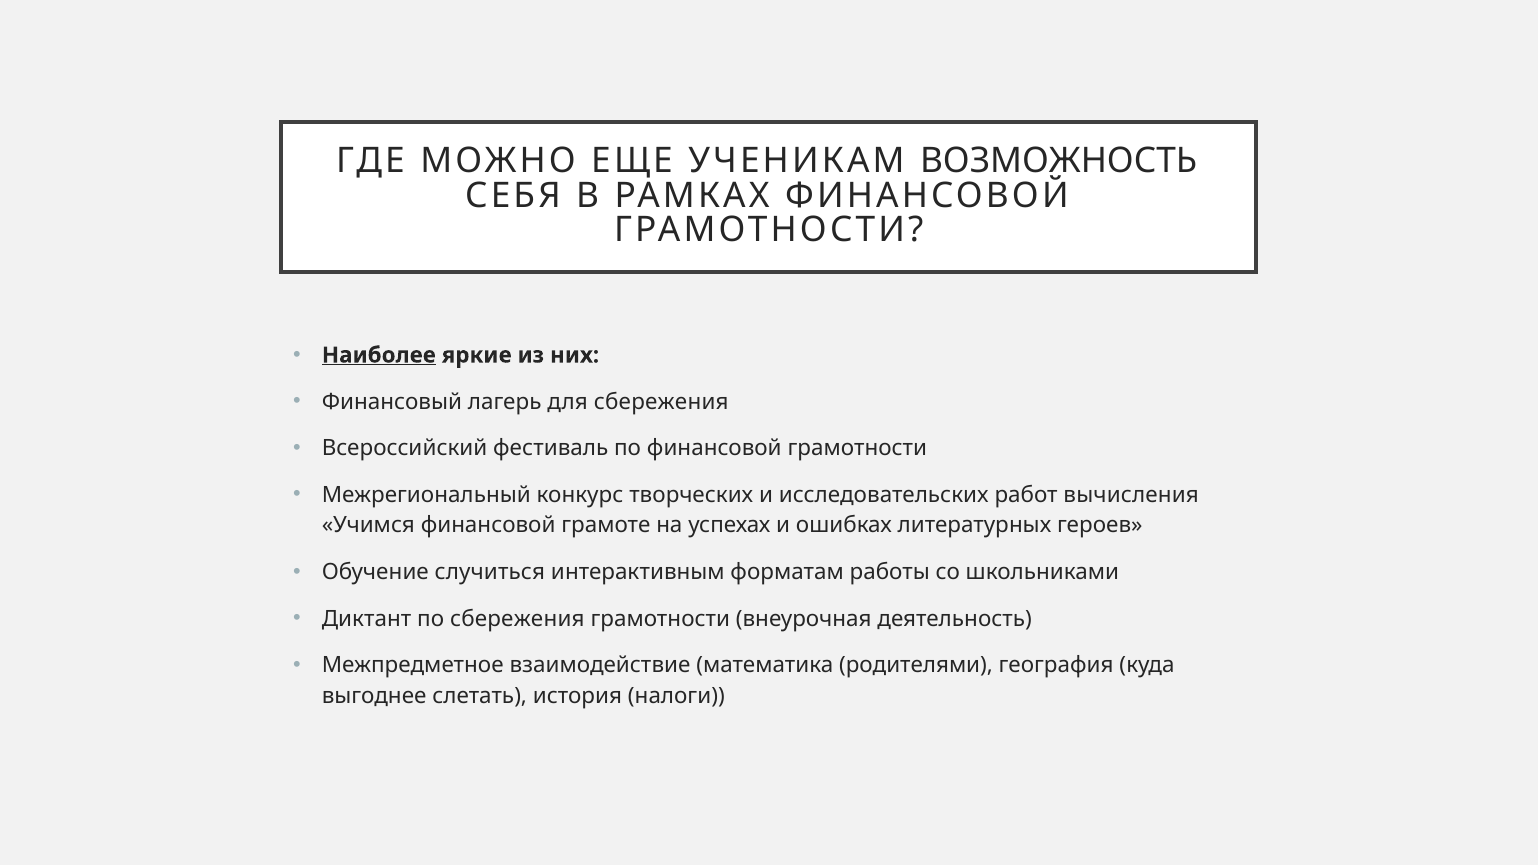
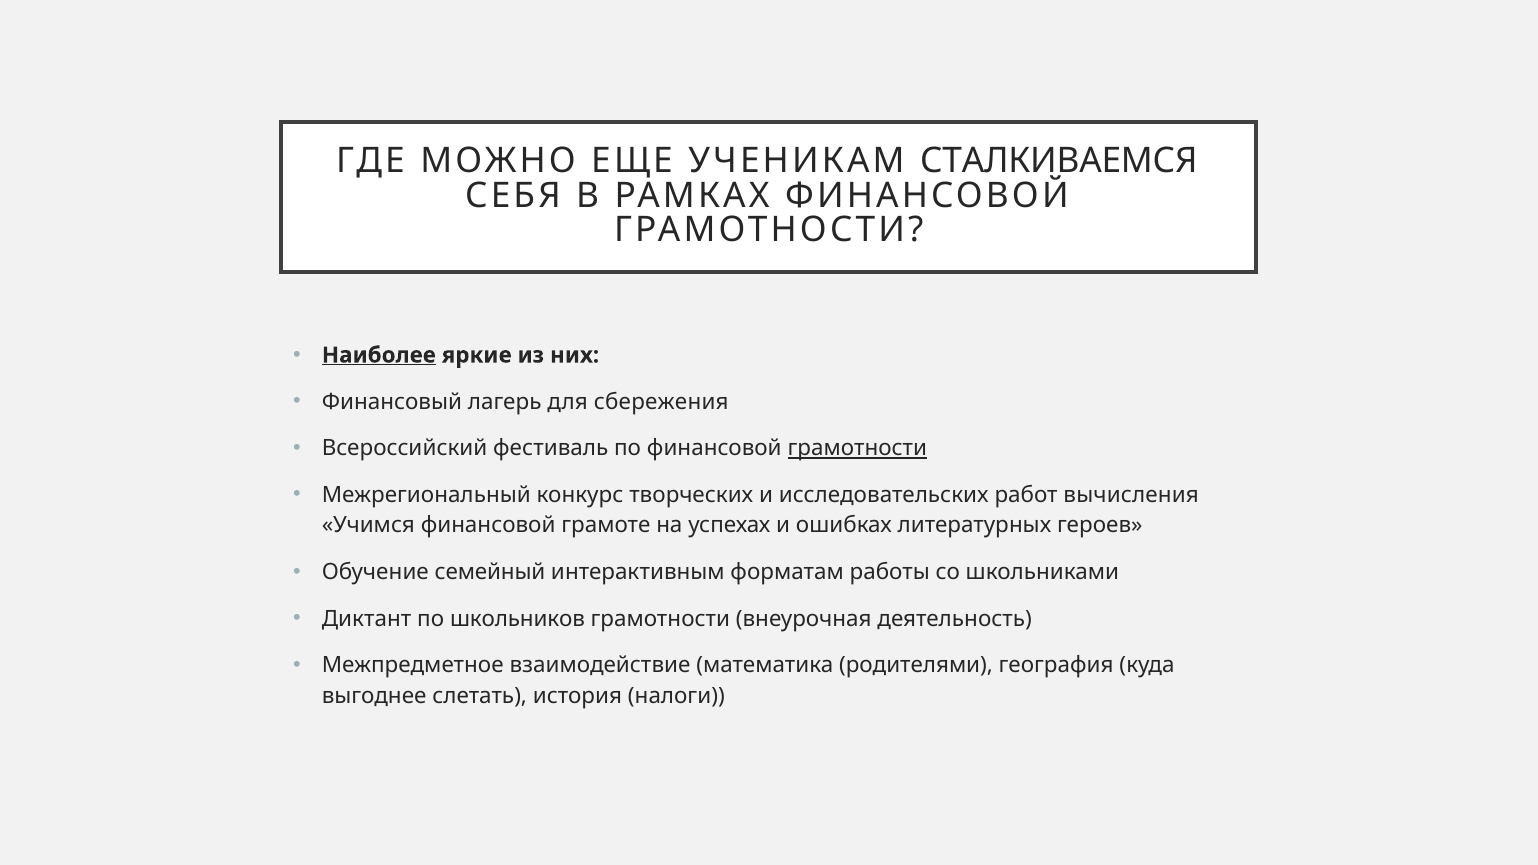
ВОЗМОЖНОСТЬ: ВОЗМОЖНОСТЬ -> СТАЛКИВАЕМСЯ (1059, 161)
грамотности underline: none -> present (857, 448)
случиться: случиться -> семейный (490, 572)
по сбережения: сбережения -> школьников (517, 619)
